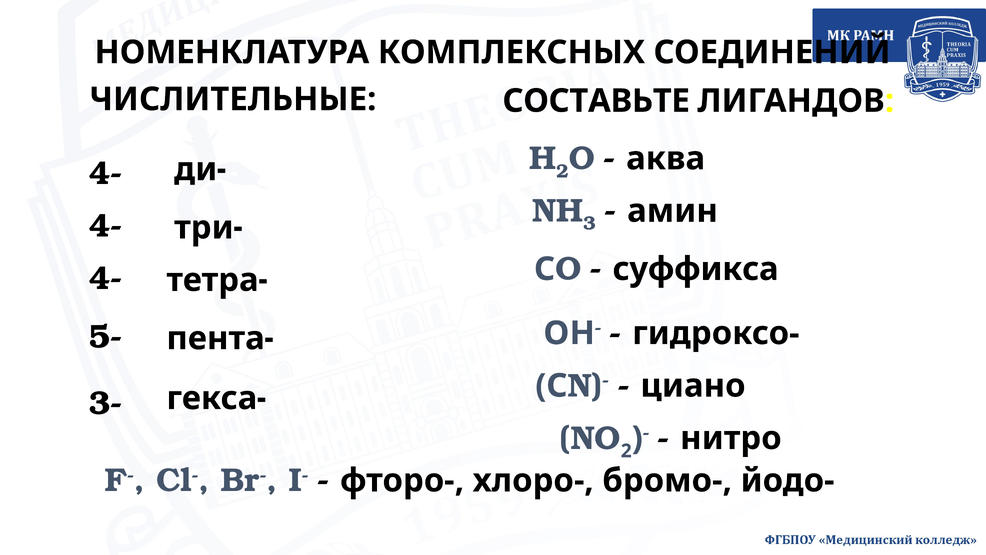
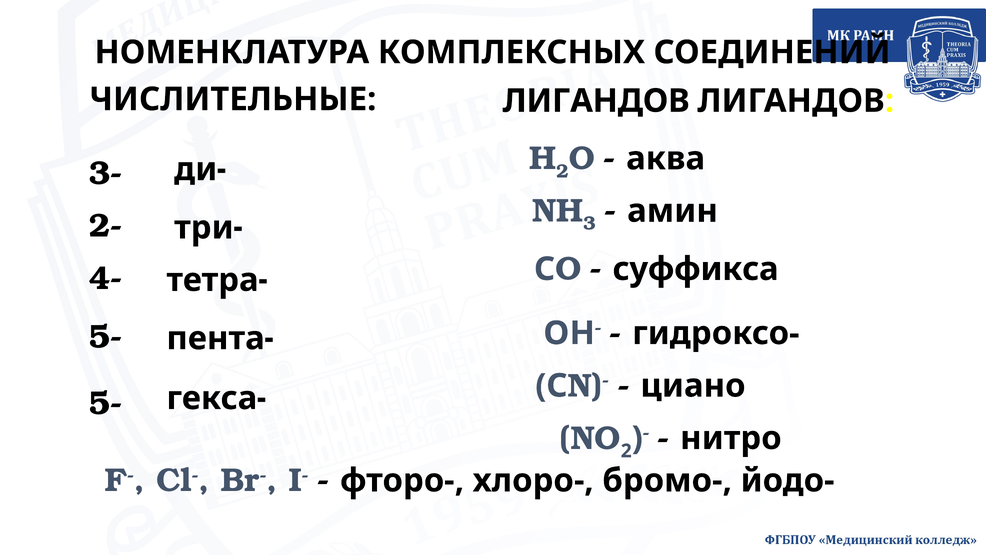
ЧИСЛИТЕЛЬНЫЕ СОСТАВЬТЕ: СОСТАВЬТЕ -> ЛИГАНДОВ (596, 101)
4-: 4- -> 3- (106, 173)
4-: 4- -> 2- (106, 226)
3-: 3- -> 5- (106, 403)
